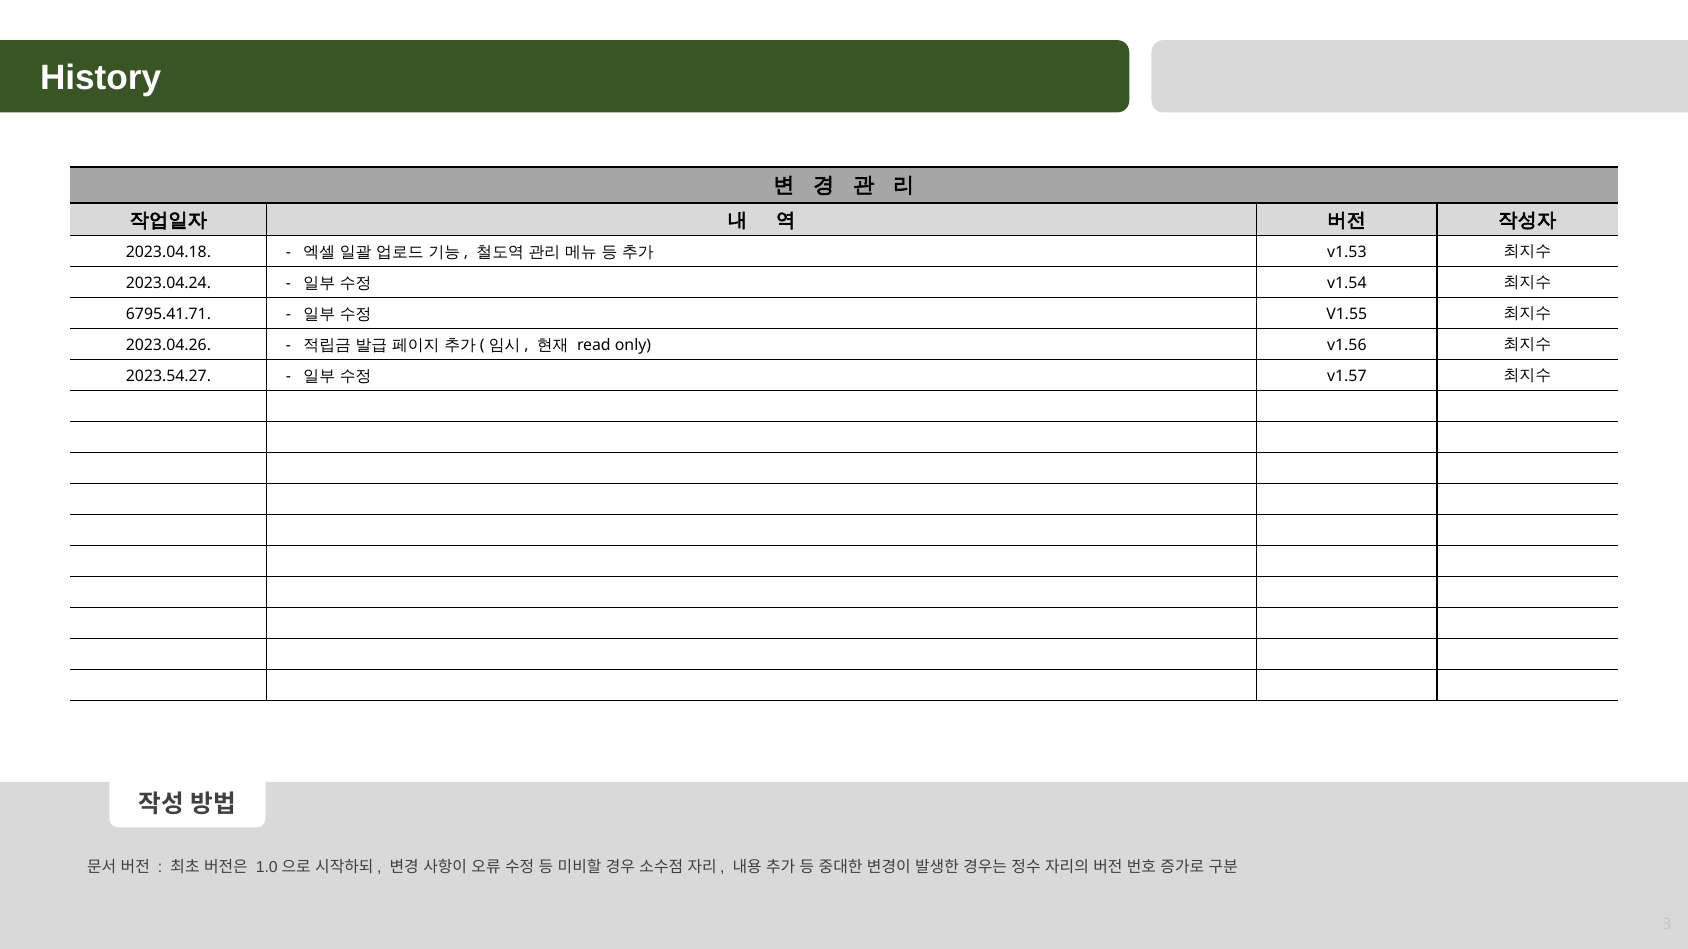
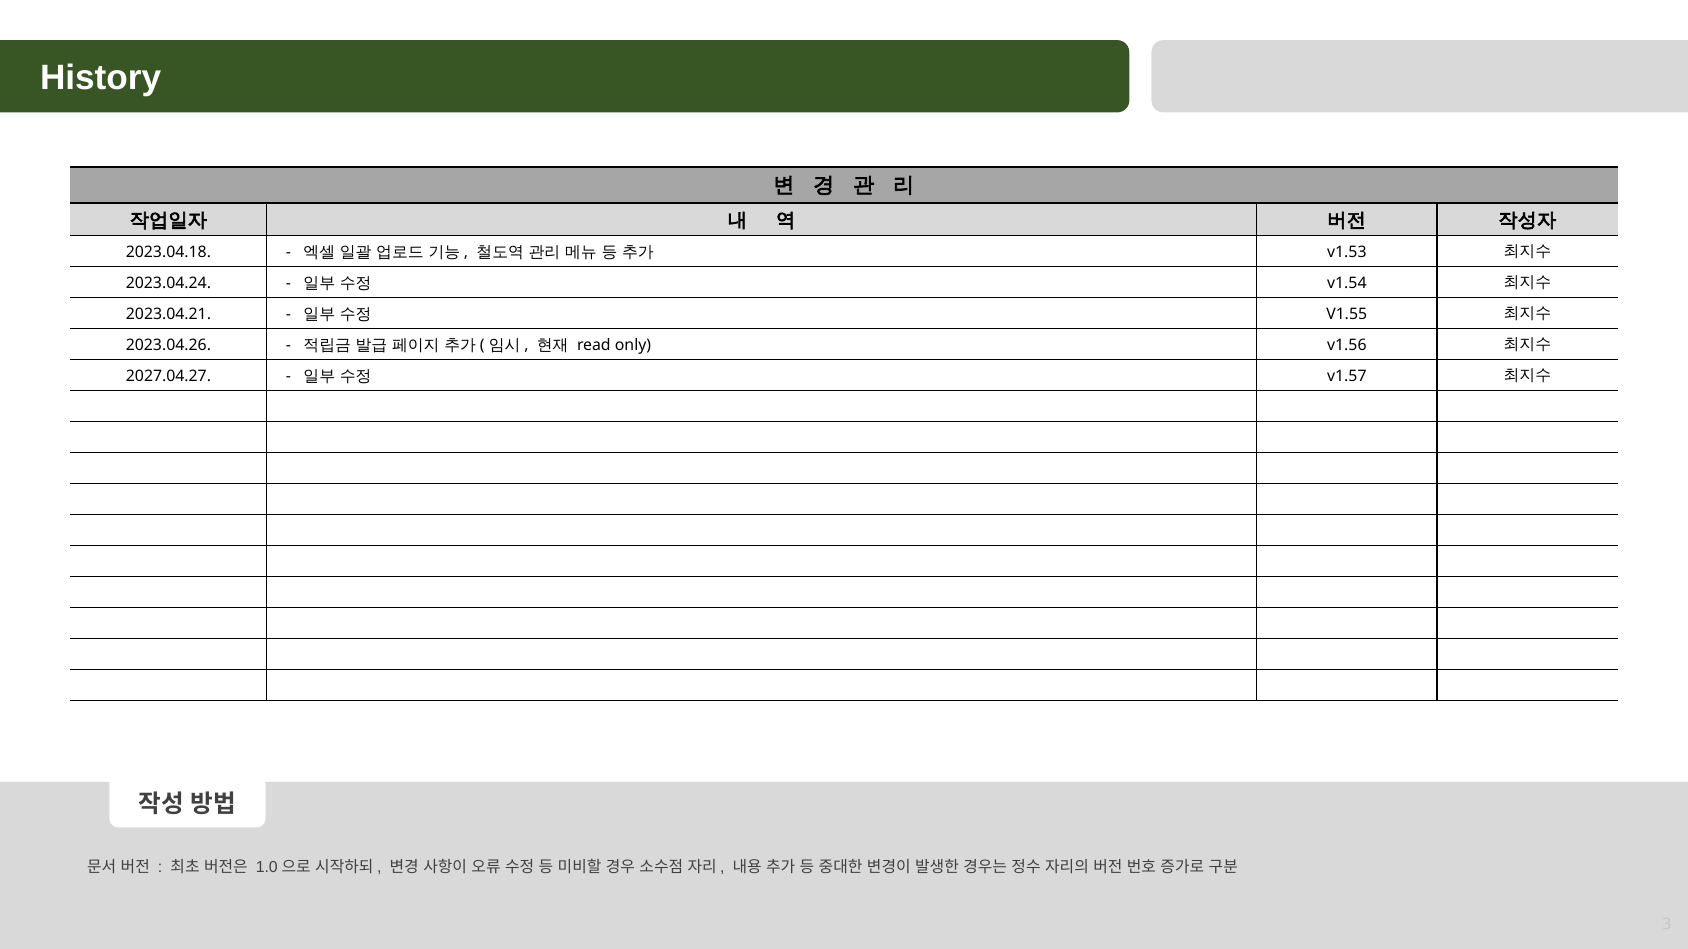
6795.41.71: 6795.41.71 -> 2023.04.21 (168, 314)
2023.54.27: 2023.54.27 -> 2027.04.27 (168, 376)
